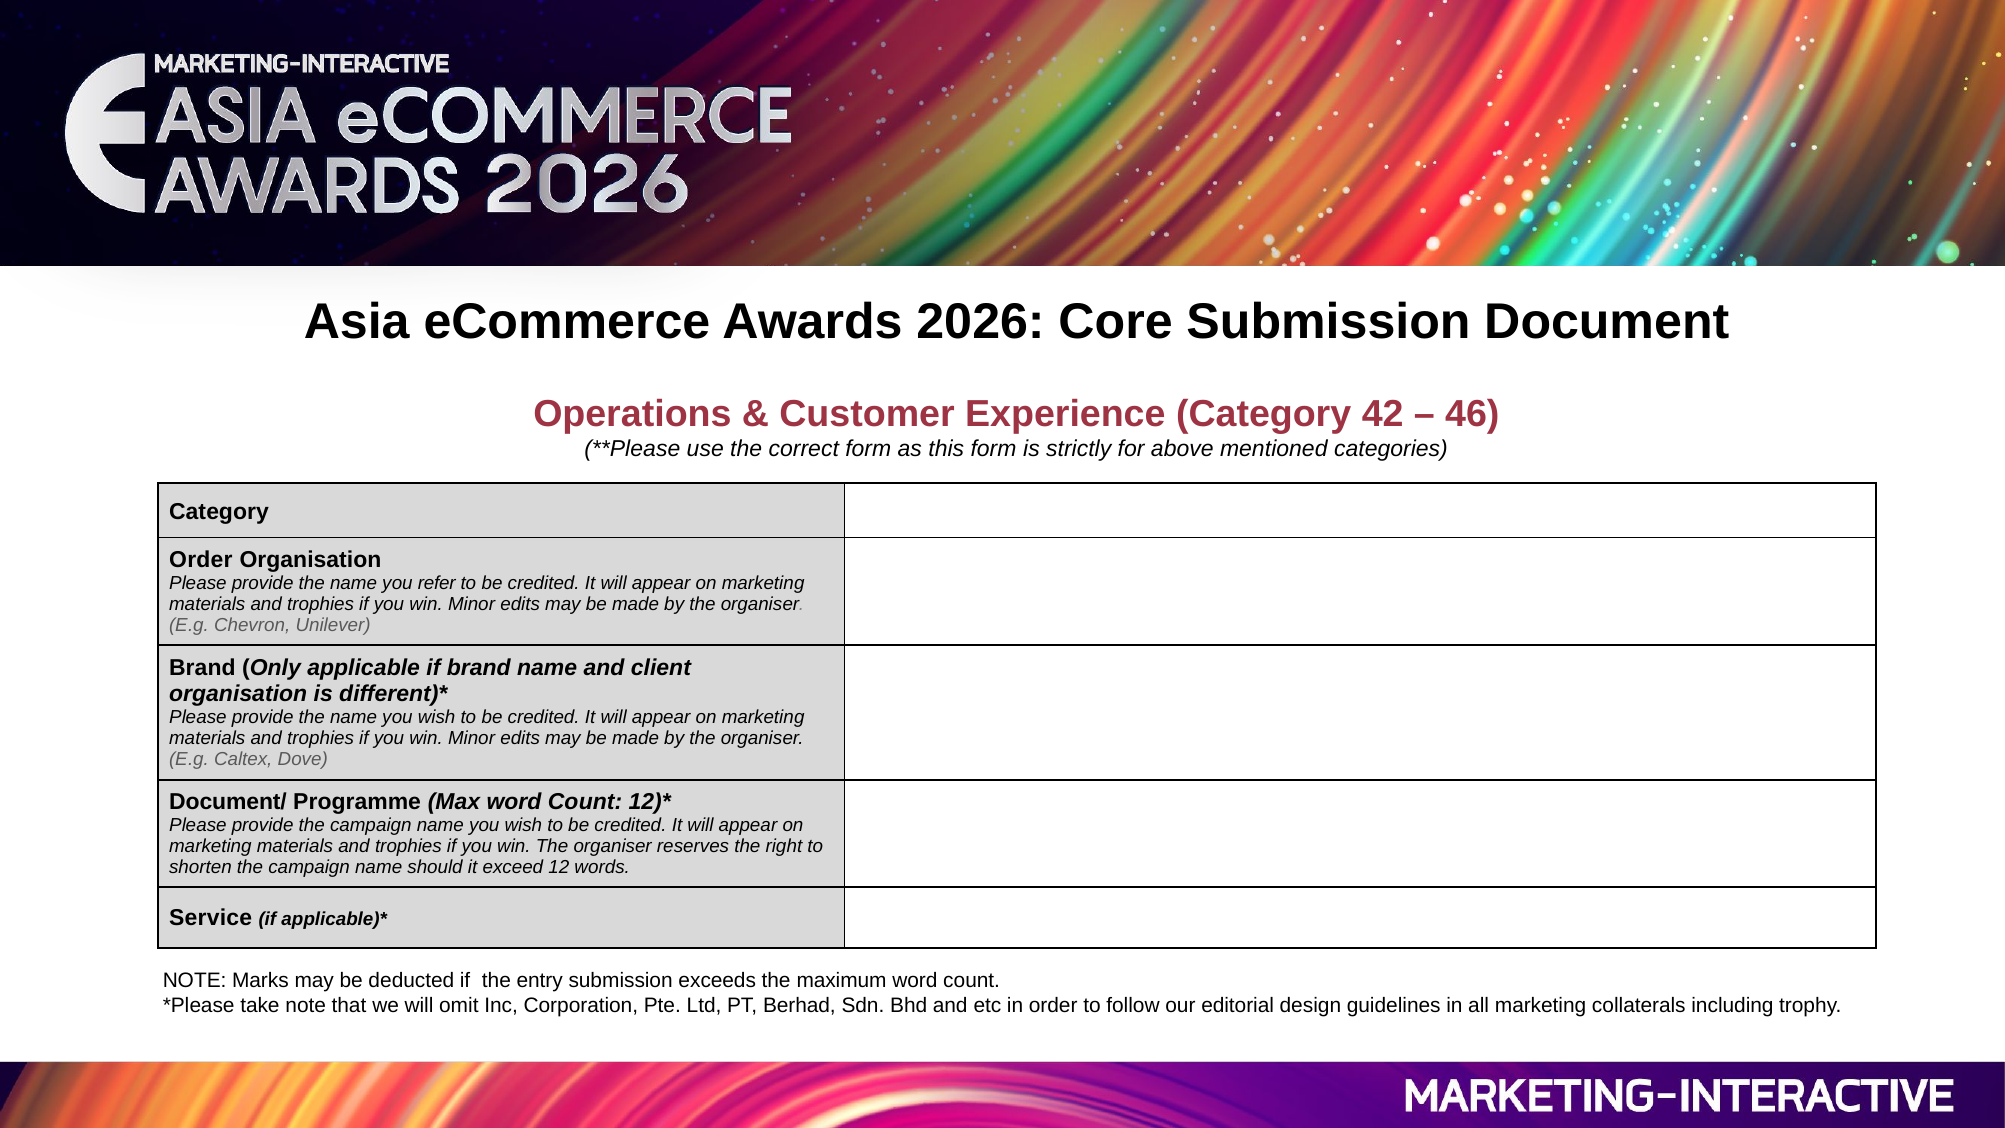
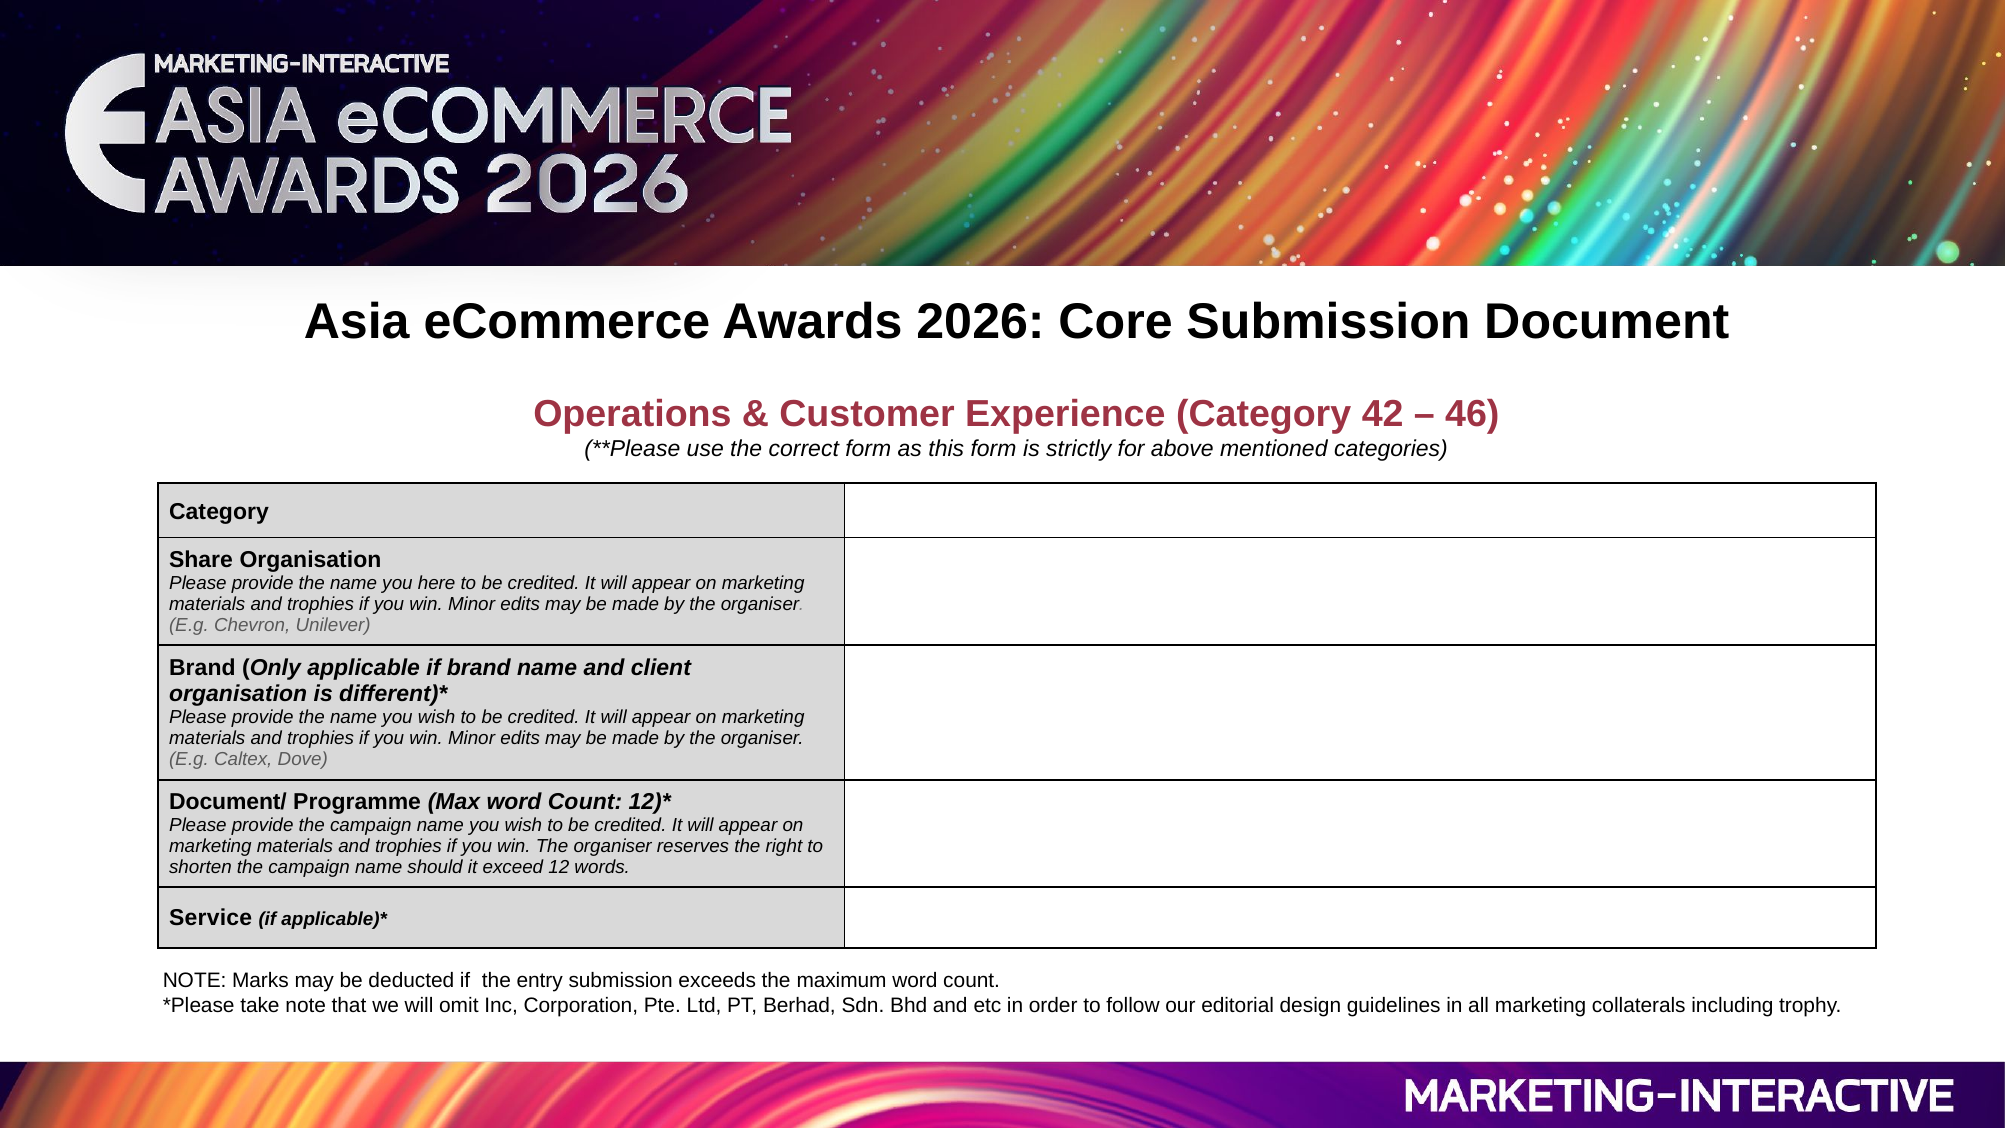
Order: Order -> Share (201, 560)
refer: refer -> here (437, 583)
